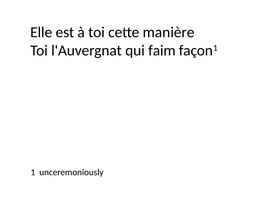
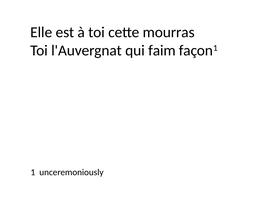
manière: manière -> mourras (169, 32)
